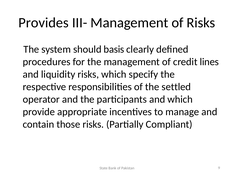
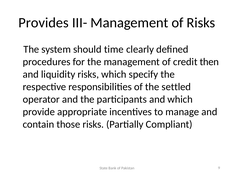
basis: basis -> time (114, 49)
lines: lines -> then (209, 62)
